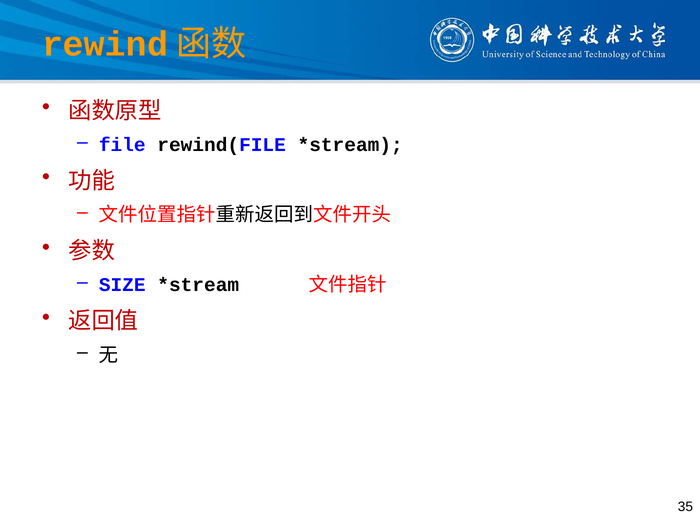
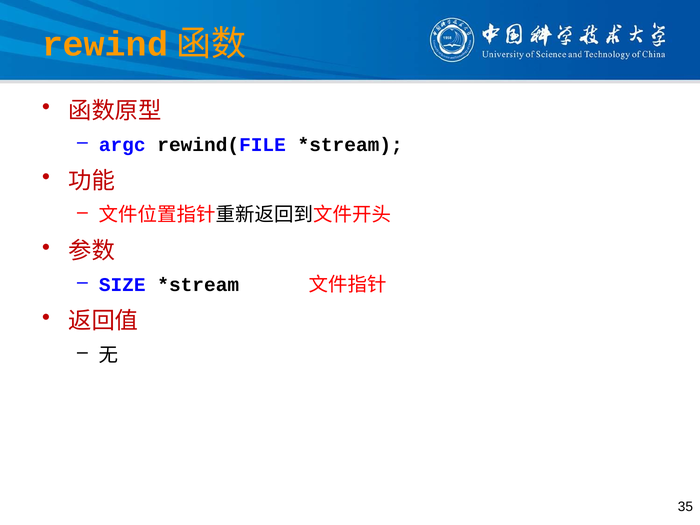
file: file -> argc (122, 145)
